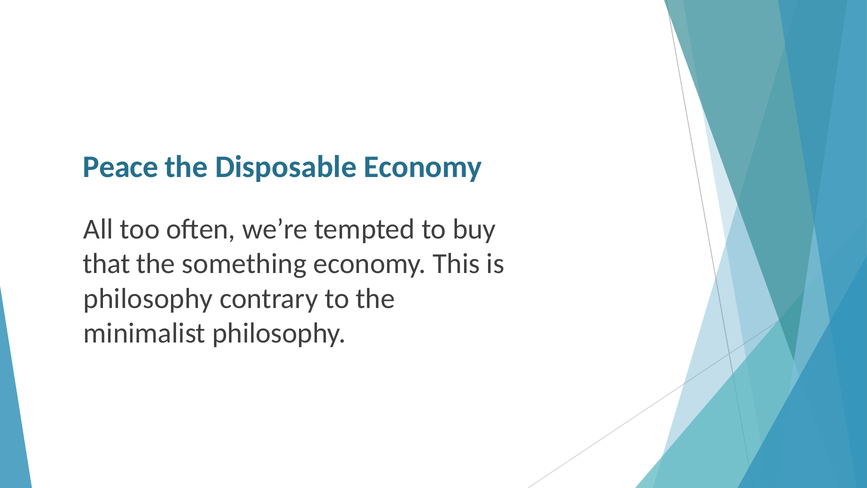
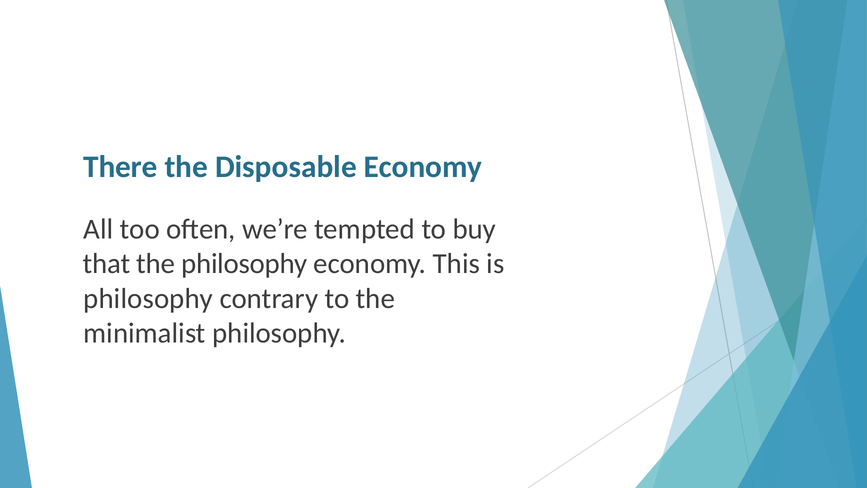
Peace: Peace -> There (121, 167)
the something: something -> philosophy (244, 264)
